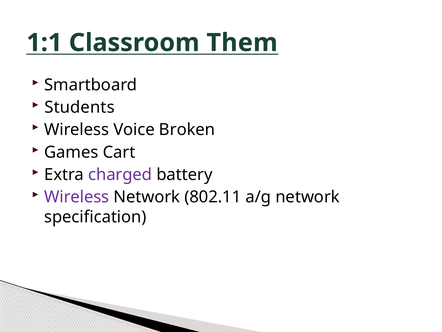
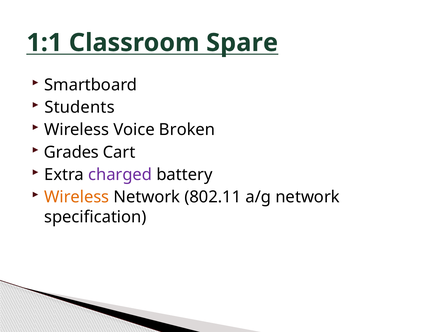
Them: Them -> Spare (242, 43)
Games: Games -> Grades (71, 152)
Wireless colour: purple -> orange (77, 197)
